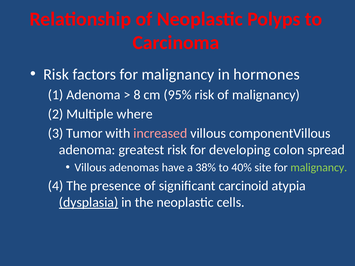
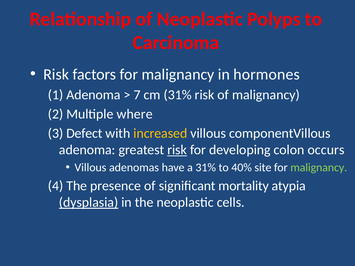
8: 8 -> 7 (137, 95)
cm 95%: 95% -> 31% (178, 95)
Tumor: Tumor -> Defect (84, 133)
increased colour: pink -> yellow (160, 133)
risk underline: none -> present (177, 150)
spread: spread -> occurs (326, 150)
a 38%: 38% -> 31% (206, 168)
carcinoid: carcinoid -> mortality (244, 186)
